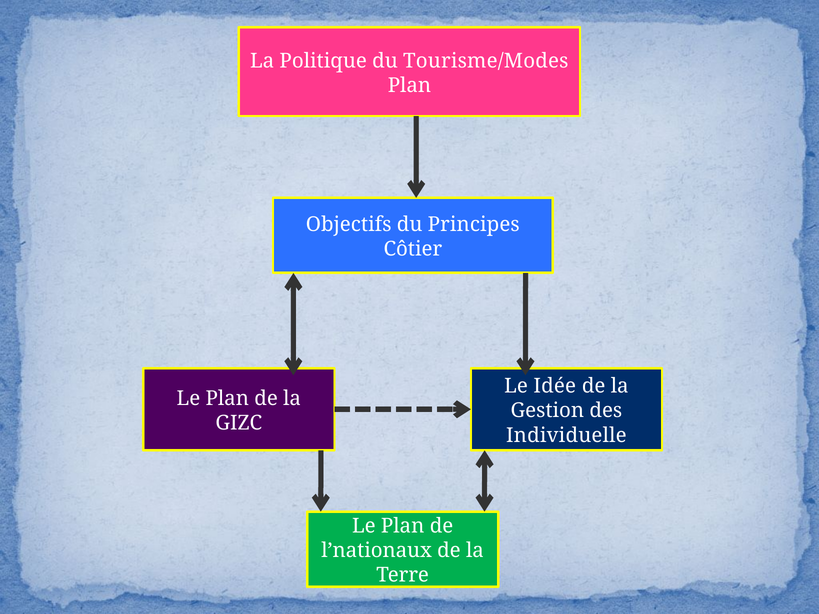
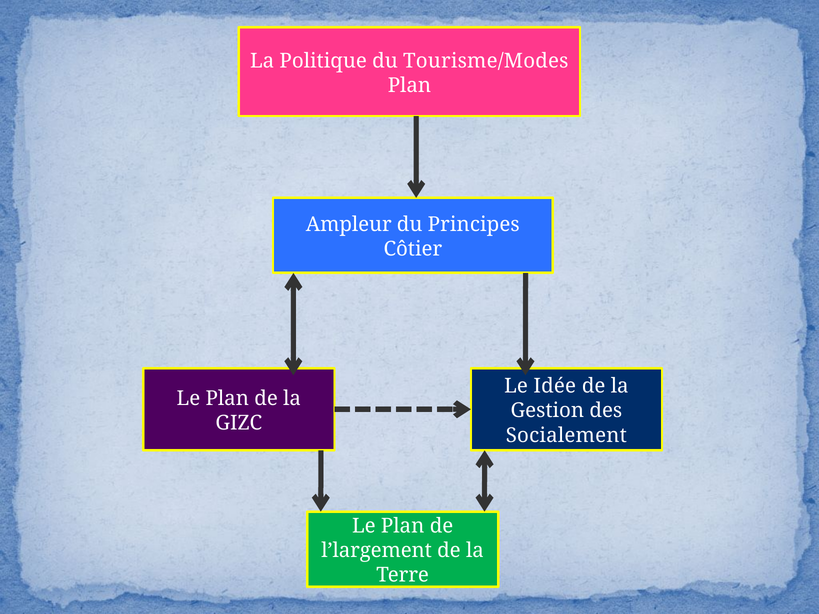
Objectifs: Objectifs -> Ampleur (349, 225)
Individuelle: Individuelle -> Socialement (566, 435)
l’nationaux: l’nationaux -> l’largement (377, 551)
